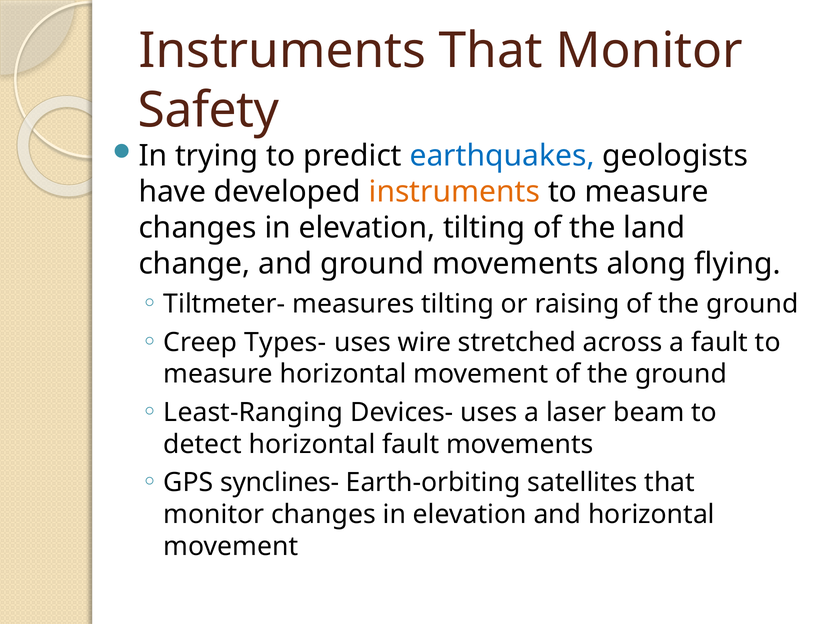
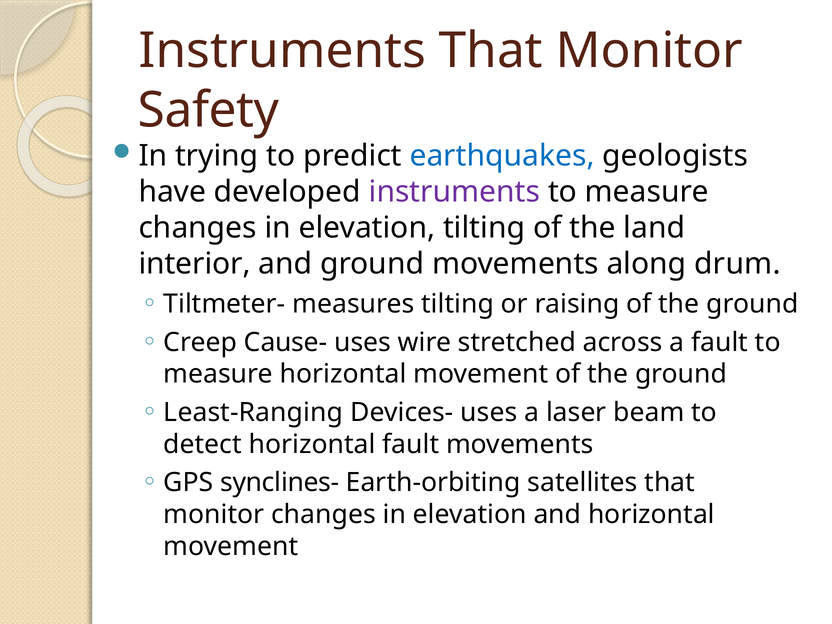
instruments colour: orange -> purple (454, 192)
change: change -> interior (195, 264)
flying: flying -> drum (738, 264)
Types-: Types- -> Cause- (286, 342)
